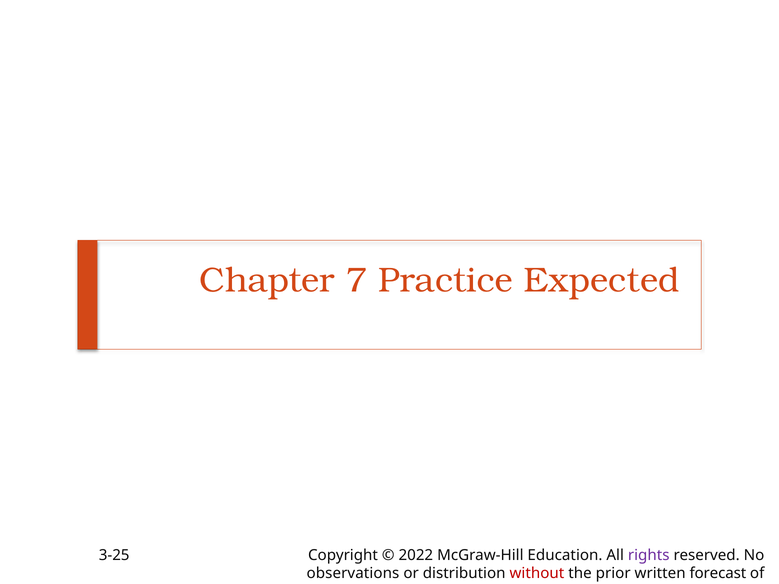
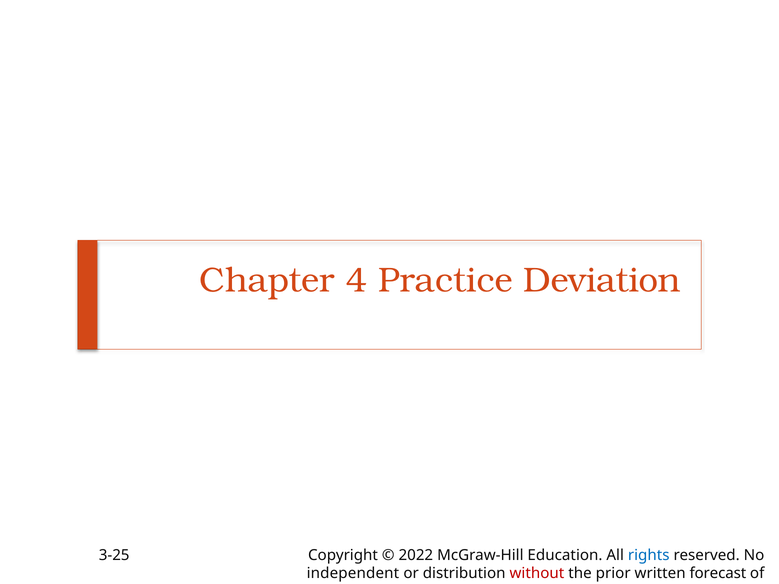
7: 7 -> 4 (356, 280)
Expected: Expected -> Deviation (602, 280)
rights colour: purple -> blue (649, 555)
observations: observations -> independent (353, 574)
